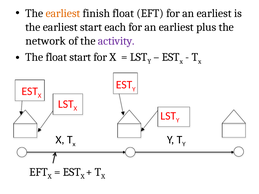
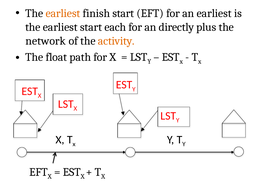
finish float: float -> start (123, 13)
earliest: earliest -> directly (176, 27)
activity colour: purple -> orange (116, 41)
float start: start -> path (80, 57)
